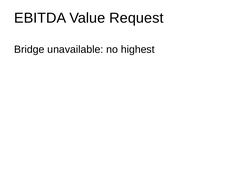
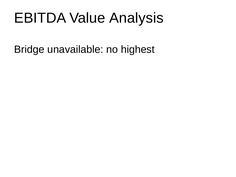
Request: Request -> Analysis (136, 18)
